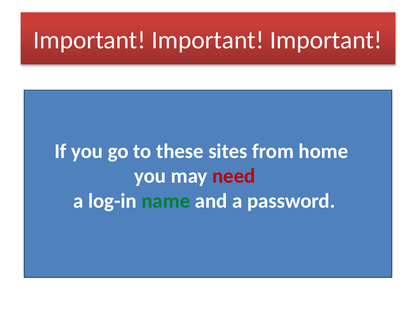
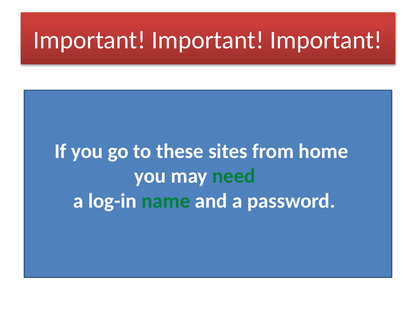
need colour: red -> green (234, 176)
